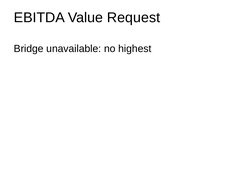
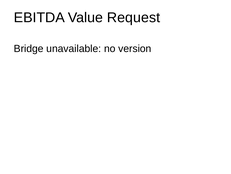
highest: highest -> version (135, 48)
